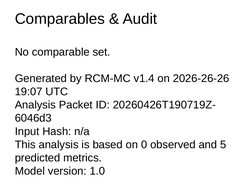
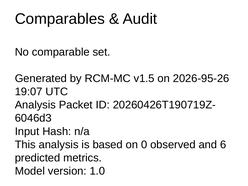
v1.4: v1.4 -> v1.5 (144, 78)
2026-26-26: 2026-26-26 -> 2026-95-26 (201, 78)
5: 5 -> 6 (223, 145)
